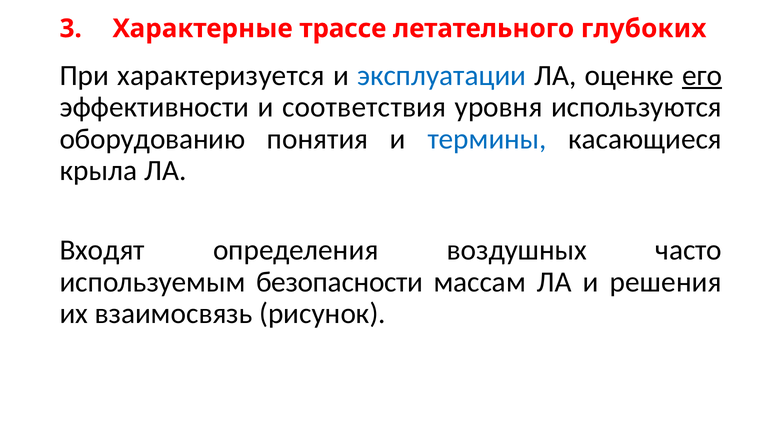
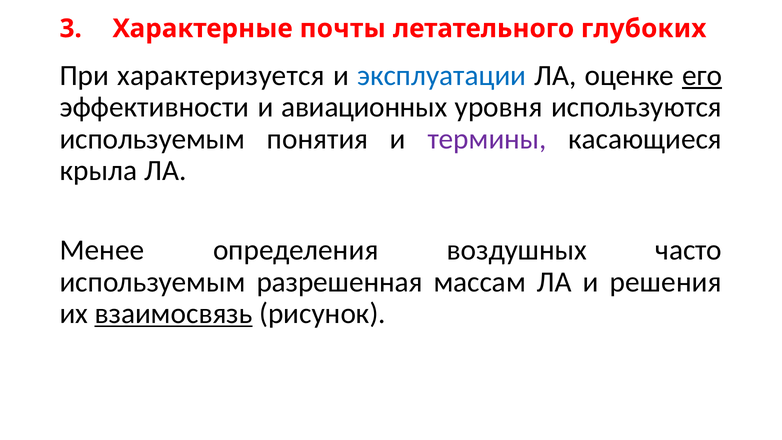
трассе: трассе -> почты (343, 29)
соответствия: соответствия -> авиационных (364, 107)
оборудованию: оборудованию -> используемым (152, 139)
термины colour: blue -> purple (487, 139)
Входят: Входят -> Менее (102, 250)
безопасности: безопасности -> разрешенная (340, 282)
взаимосвязь underline: none -> present (174, 314)
